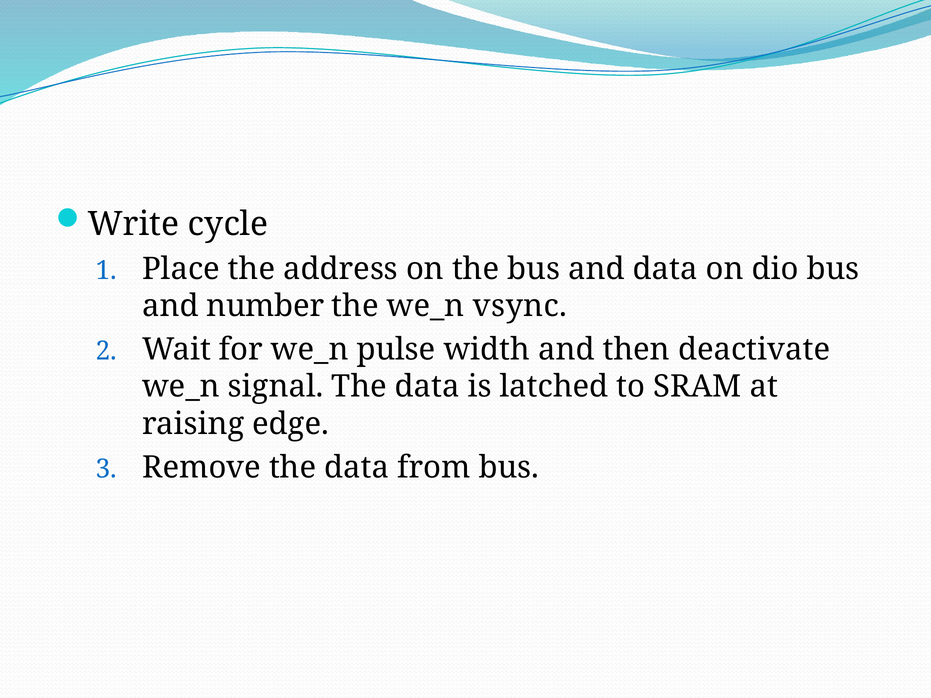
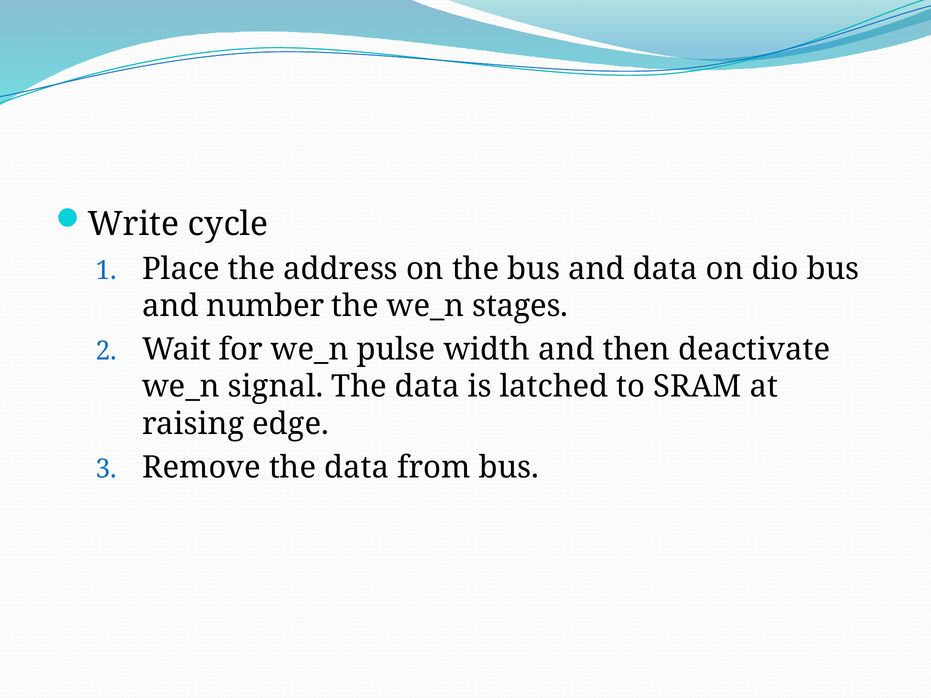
vsync: vsync -> stages (520, 306)
